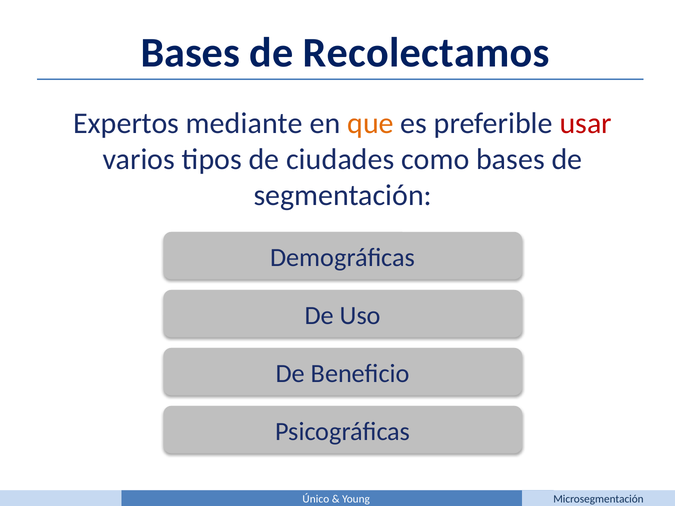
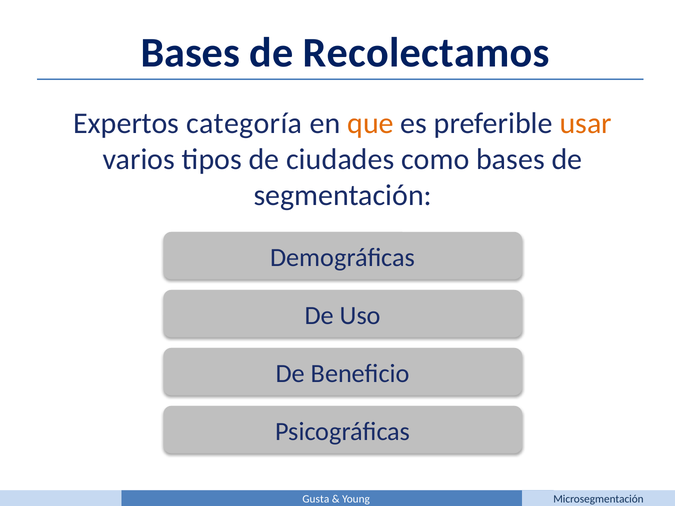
mediante: mediante -> categoría (244, 124)
usar colour: red -> orange (586, 124)
Único: Único -> Gusta (316, 499)
